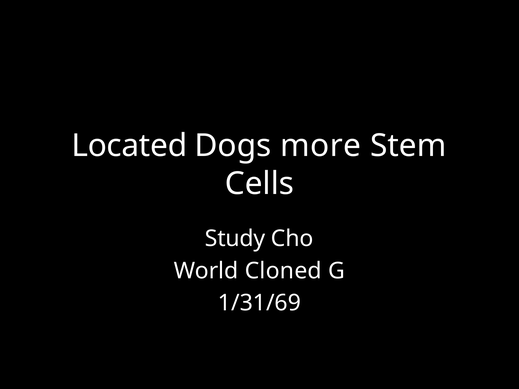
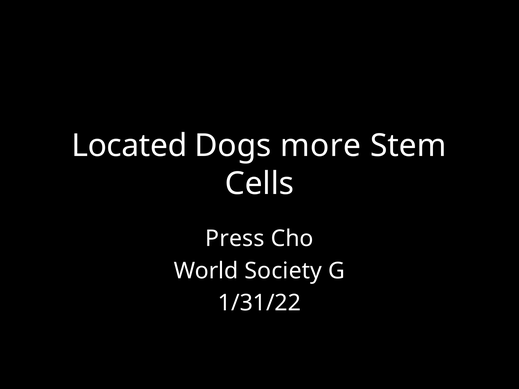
Study: Study -> Press (235, 239)
Cloned: Cloned -> Society (283, 271)
1/31/69: 1/31/69 -> 1/31/22 (259, 303)
